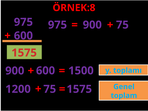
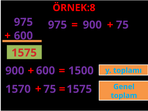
1200: 1200 -> 1570 (18, 89)
